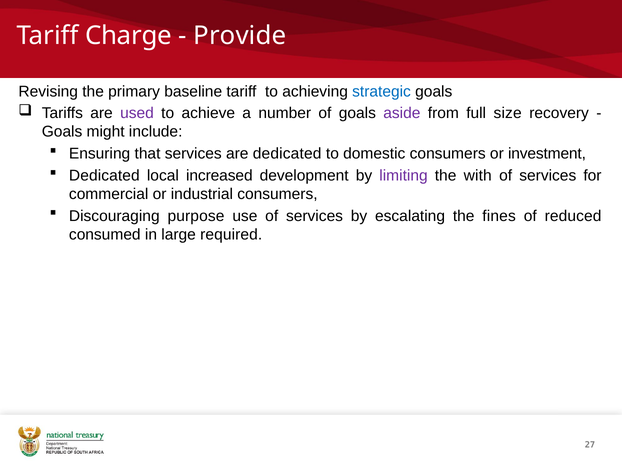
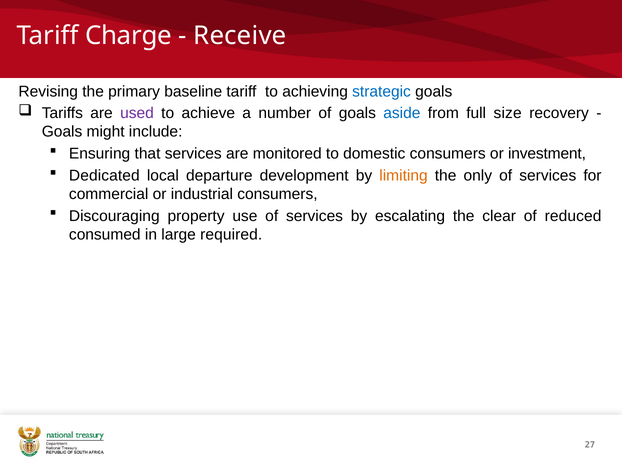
Provide: Provide -> Receive (240, 35)
aside colour: purple -> blue (402, 113)
are dedicated: dedicated -> monitored (287, 153)
increased: increased -> departure (219, 175)
limiting colour: purple -> orange (403, 175)
with: with -> only (478, 175)
purpose: purpose -> property (196, 216)
fines: fines -> clear (499, 216)
